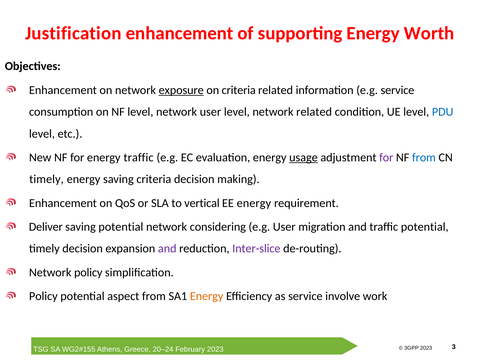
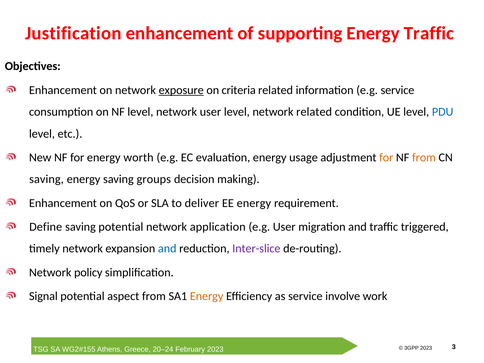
Energy Worth: Worth -> Traffic (429, 33)
energy traffic: traffic -> worth (139, 157)
usage underline: present -> none (304, 157)
for colour: purple -> orange (386, 157)
from colour: blue -> orange (424, 157)
timely: timely -> saving (46, 179)
saving criteria: criteria -> groups (154, 179)
vertical: vertical -> deliver (202, 203)
Deliver: Deliver -> Define (46, 227)
considering: considering -> application (218, 227)
traffic potential: potential -> triggered (425, 227)
timely decision: decision -> network (83, 249)
and colour: purple -> blue (167, 249)
Policy: Policy -> Signal (43, 296)
